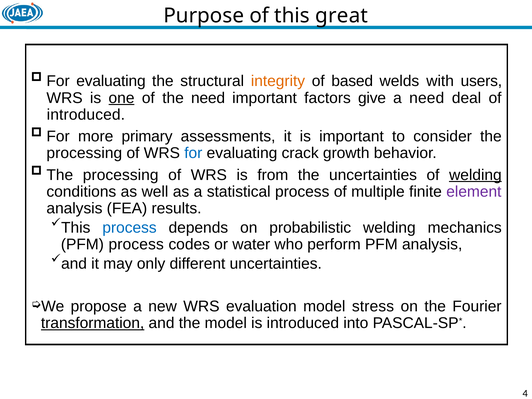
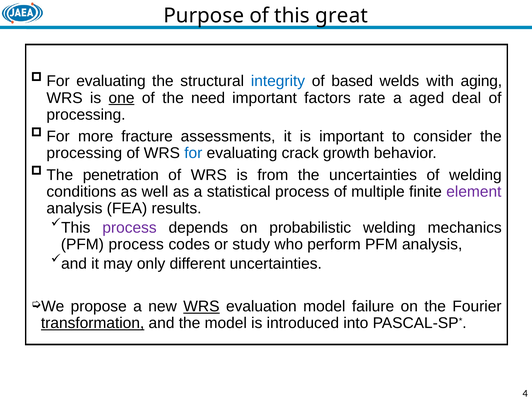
integrity colour: orange -> blue (278, 81)
users: users -> aging (481, 81)
give: give -> rate (372, 98)
a need: need -> aged (427, 98)
introduced: introduced -> processing (86, 115)
primary: primary -> fracture (147, 136)
processing: processing -> penetration (121, 175)
welding underline: present -> none (475, 175)
process colour: blue -> purple (129, 228)
water: water -> study (251, 244)
WRS underline: none -> present (201, 306)
stress: stress -> failure (373, 306)
